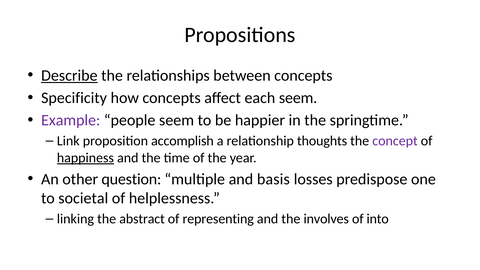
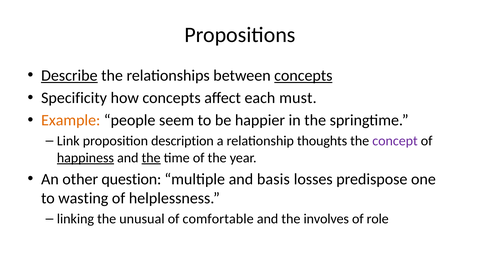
concepts underline: none -> present (303, 76)
each seem: seem -> must (298, 98)
Example colour: purple -> orange (71, 120)
accomplish: accomplish -> description (182, 141)
the underline: none -> present (151, 158)
societal: societal -> wasting (83, 198)
abstract: abstract -> unusual (142, 219)
representing: representing -> comfortable (218, 219)
into: into -> role (378, 219)
